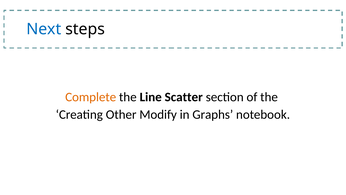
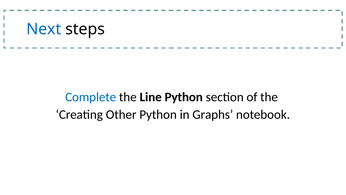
Complete colour: orange -> blue (91, 97)
Line Scatter: Scatter -> Python (184, 97)
Other Modify: Modify -> Python (158, 114)
